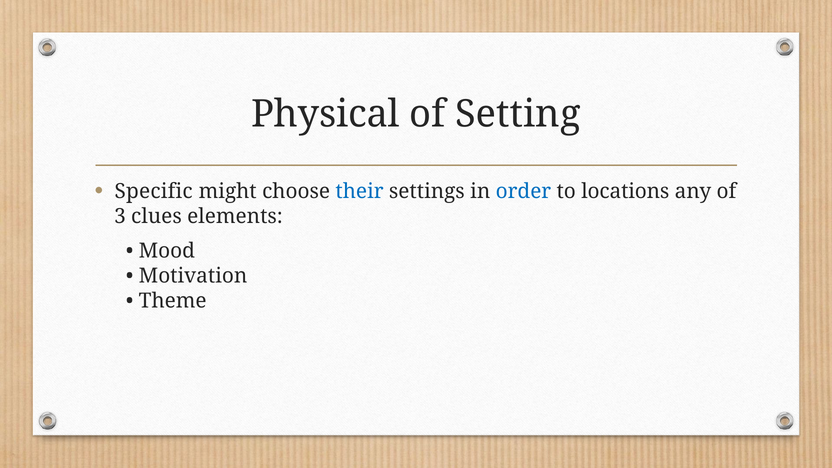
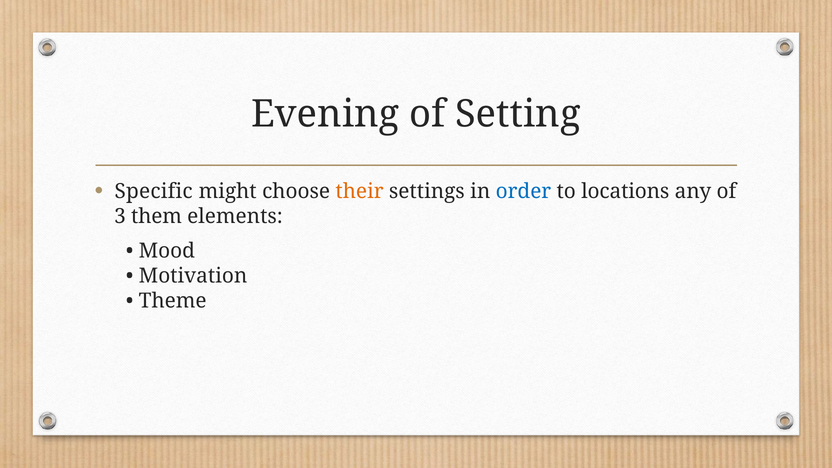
Physical: Physical -> Evening (325, 114)
their colour: blue -> orange (360, 192)
clues: clues -> them (157, 217)
